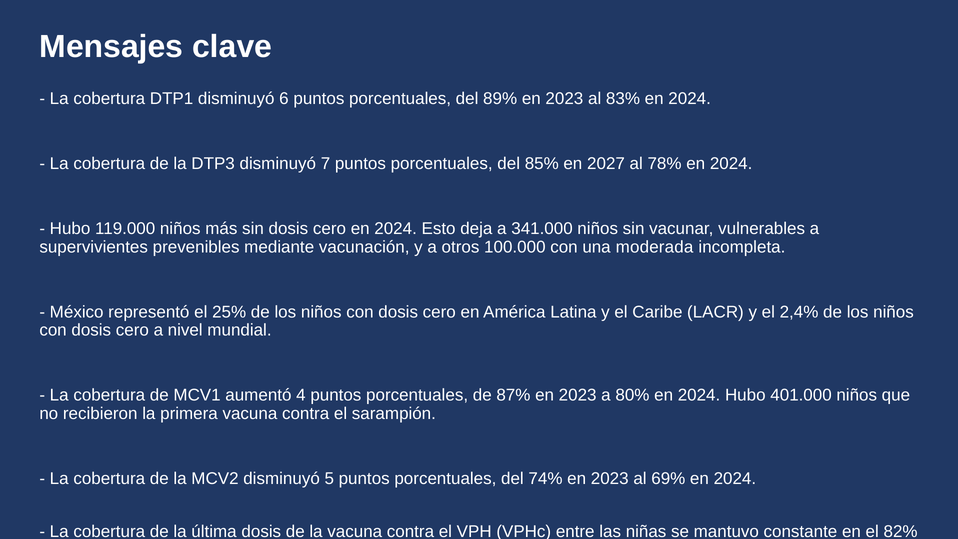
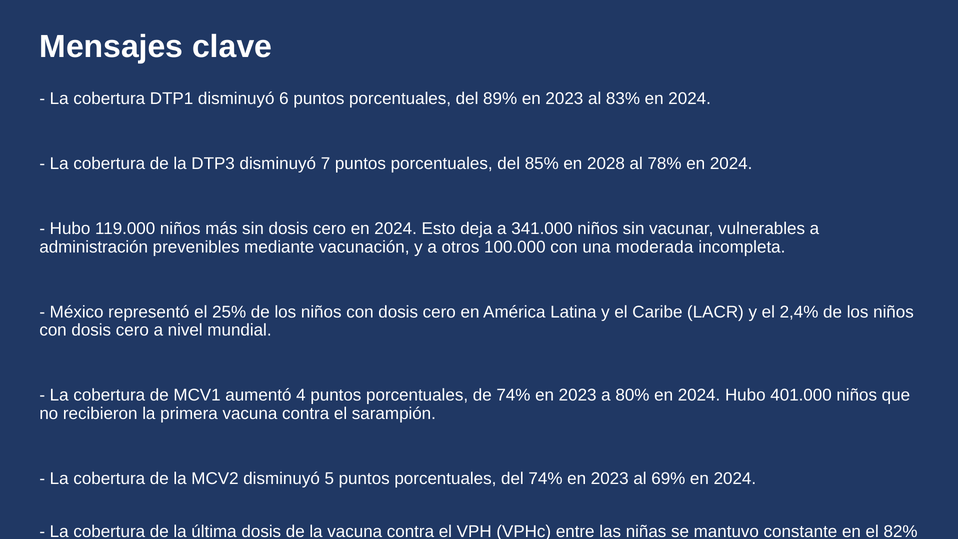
2027: 2027 -> 2028 (606, 164)
supervivientes: supervivientes -> administración (94, 247)
de 87%: 87% -> 74% (513, 395)
